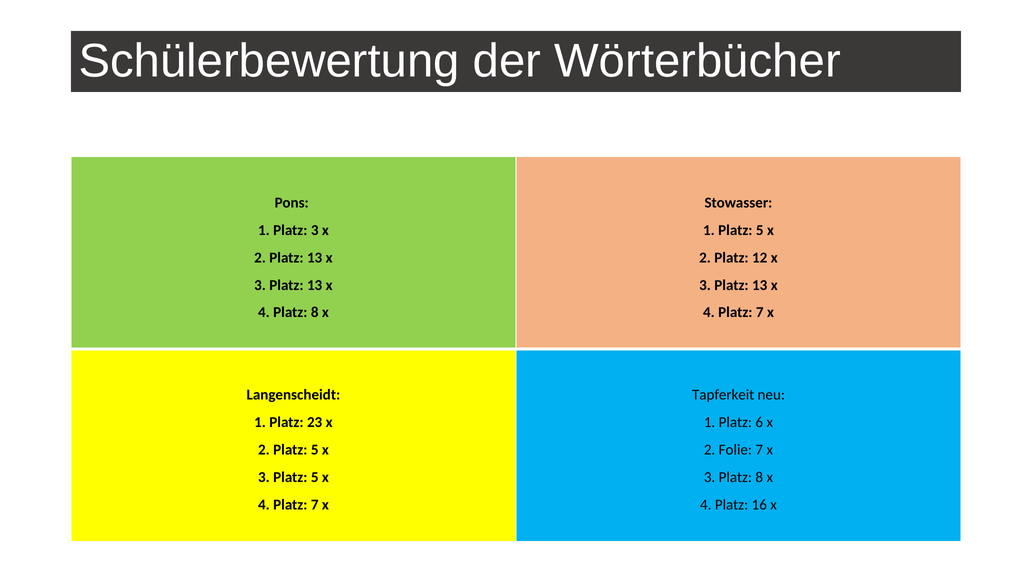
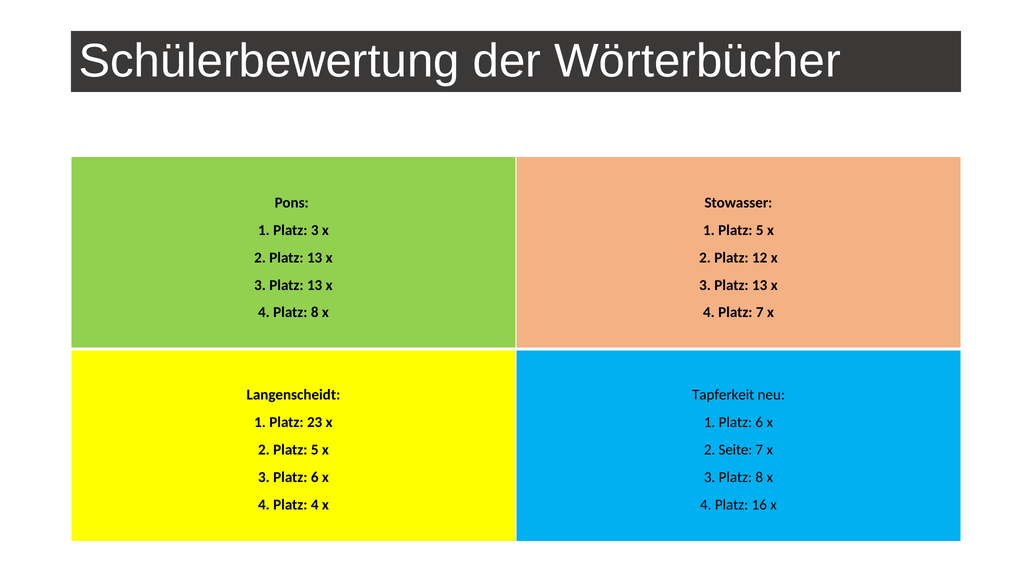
Folie: Folie -> Seite (735, 450)
3 Platz 5: 5 -> 6 (315, 477)
7: 7 -> 4 (315, 504)
